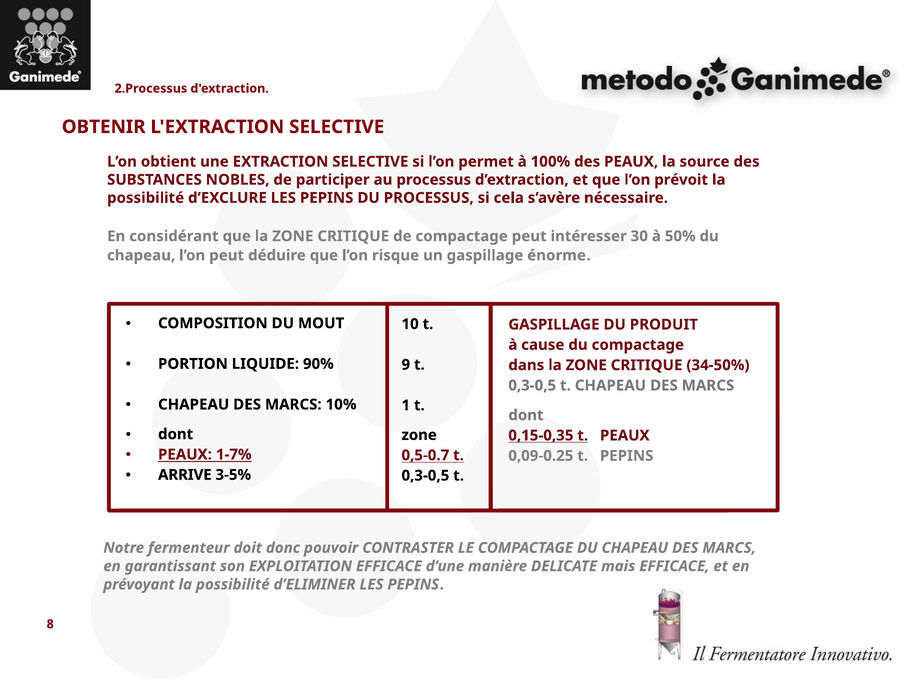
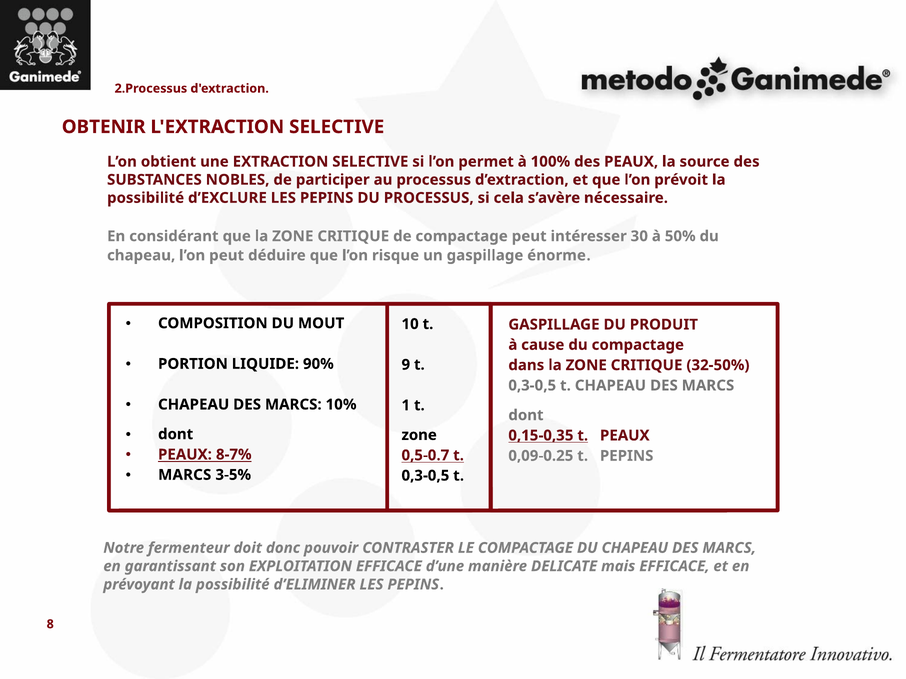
34-50%: 34-50% -> 32-50% (718, 365)
1-7%: 1-7% -> 8-7% (234, 455)
ARRIVE: ARRIVE -> MARCS (185, 475)
